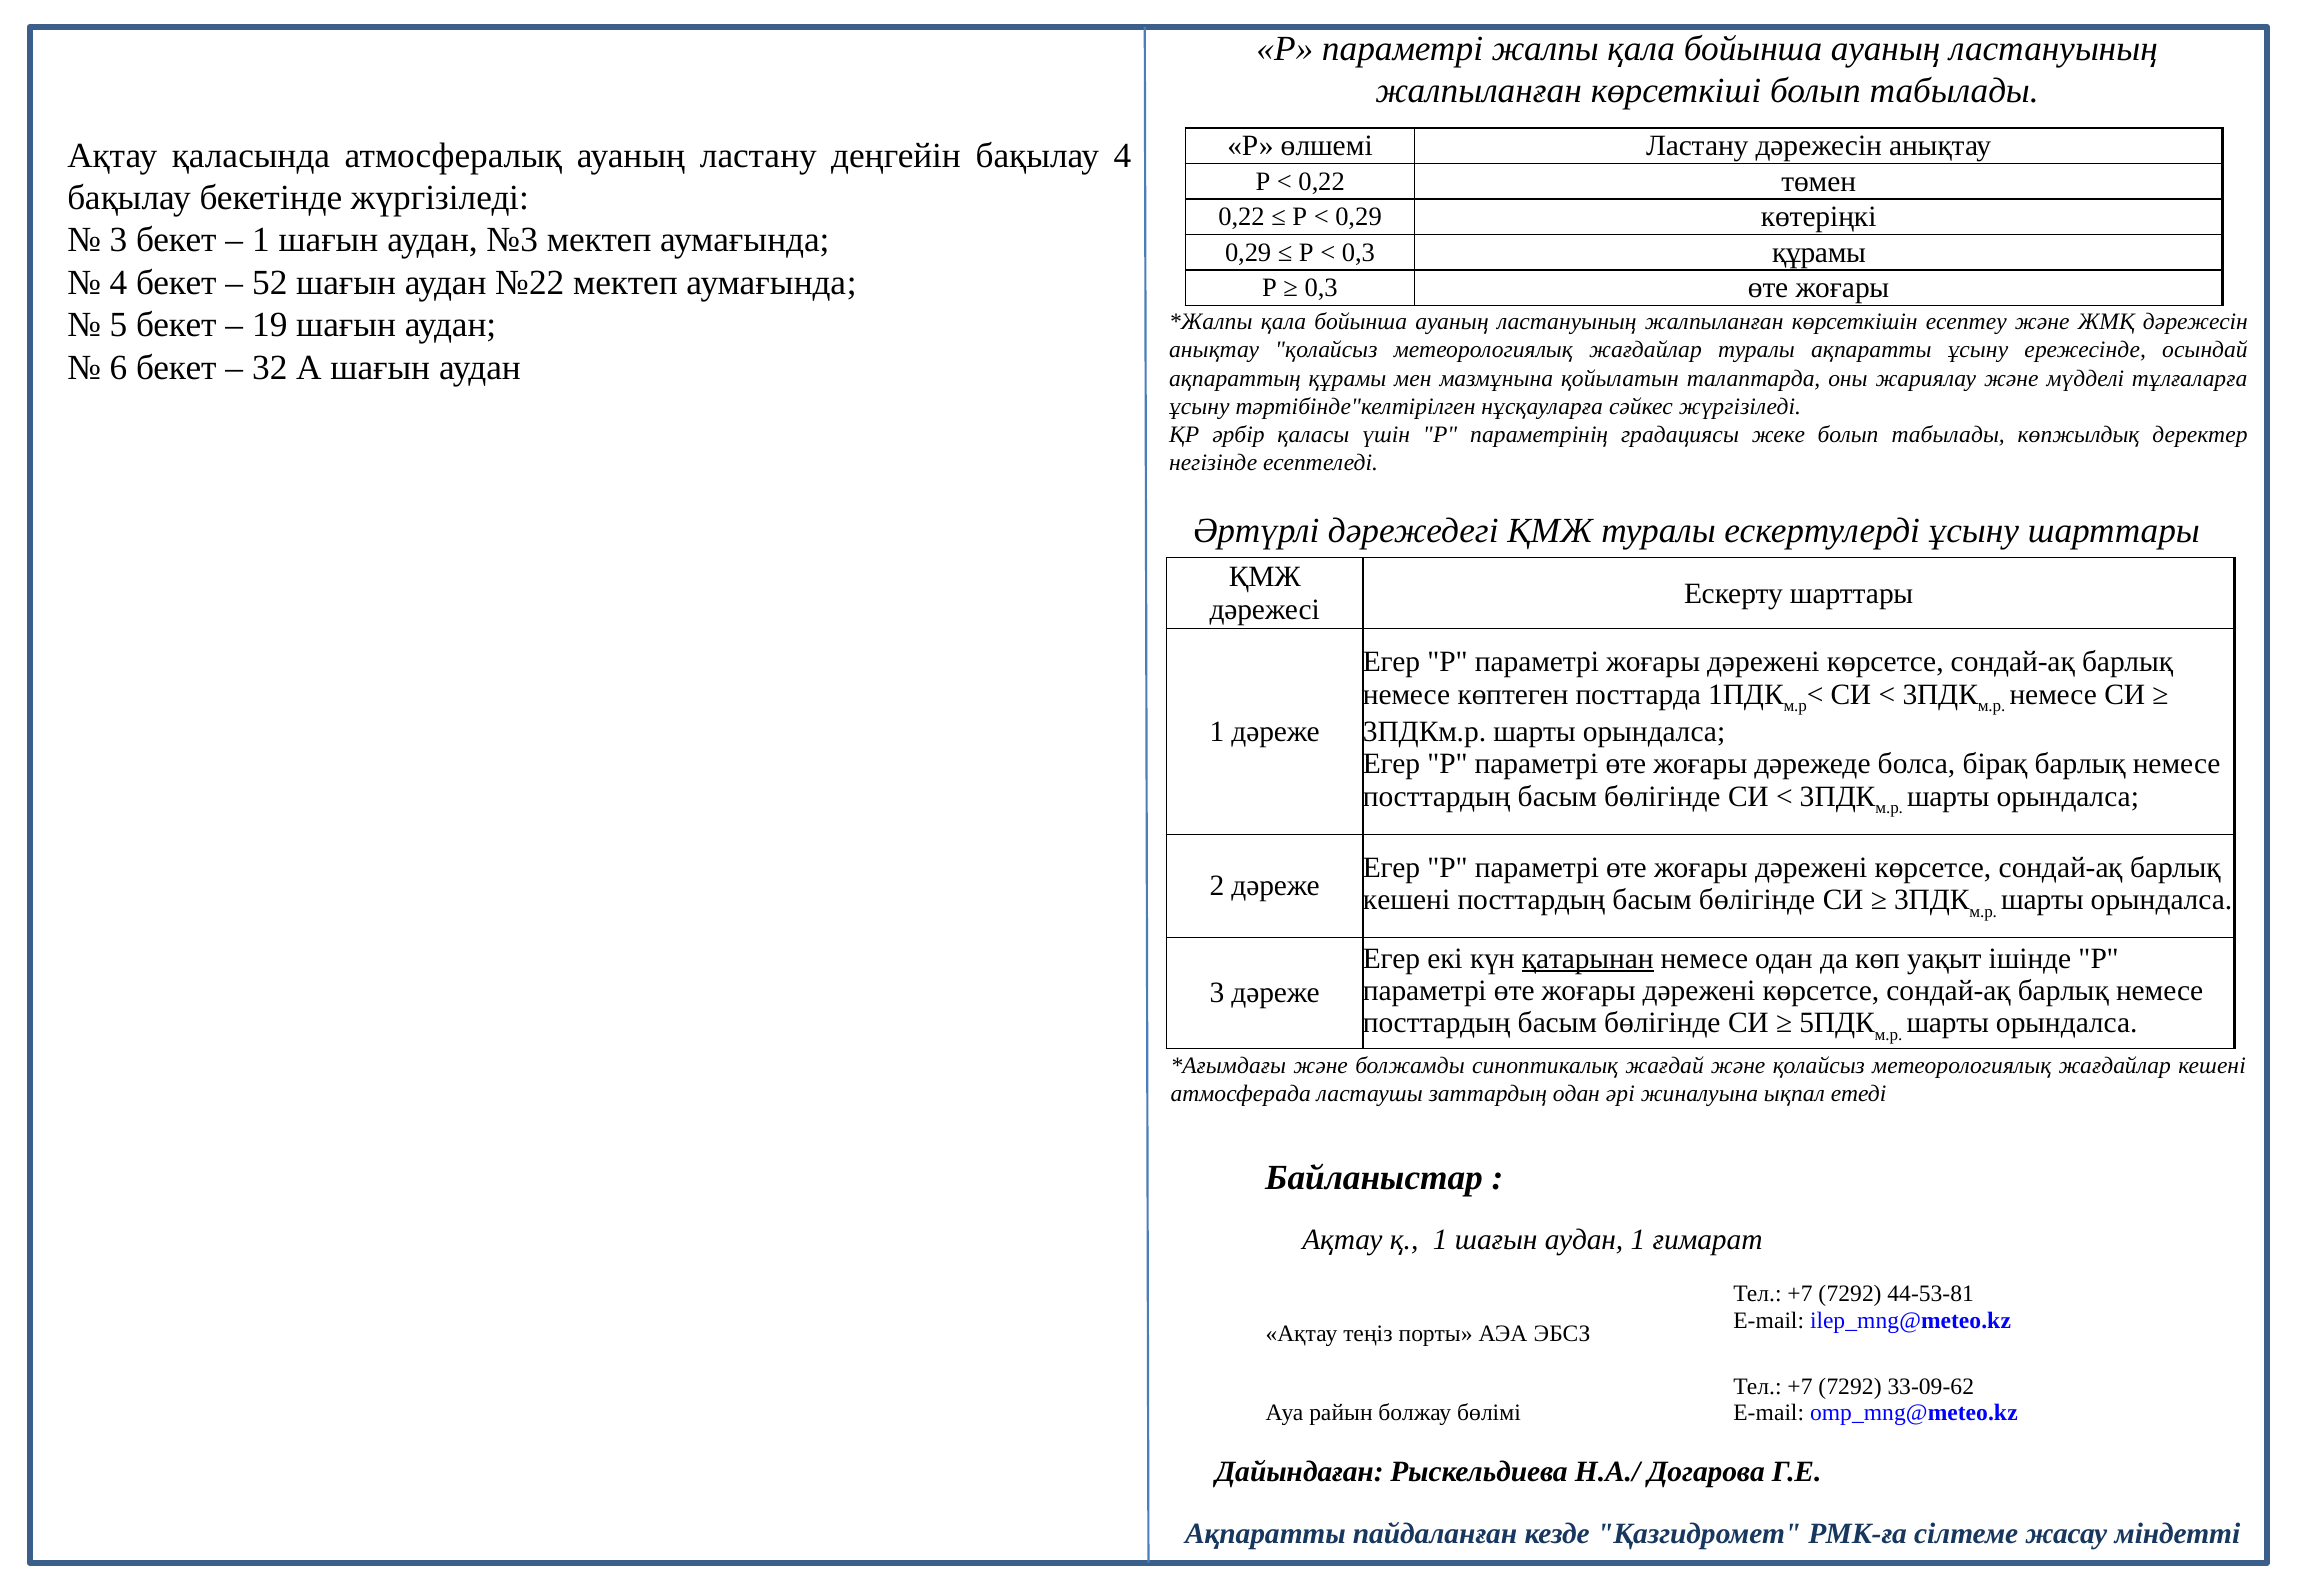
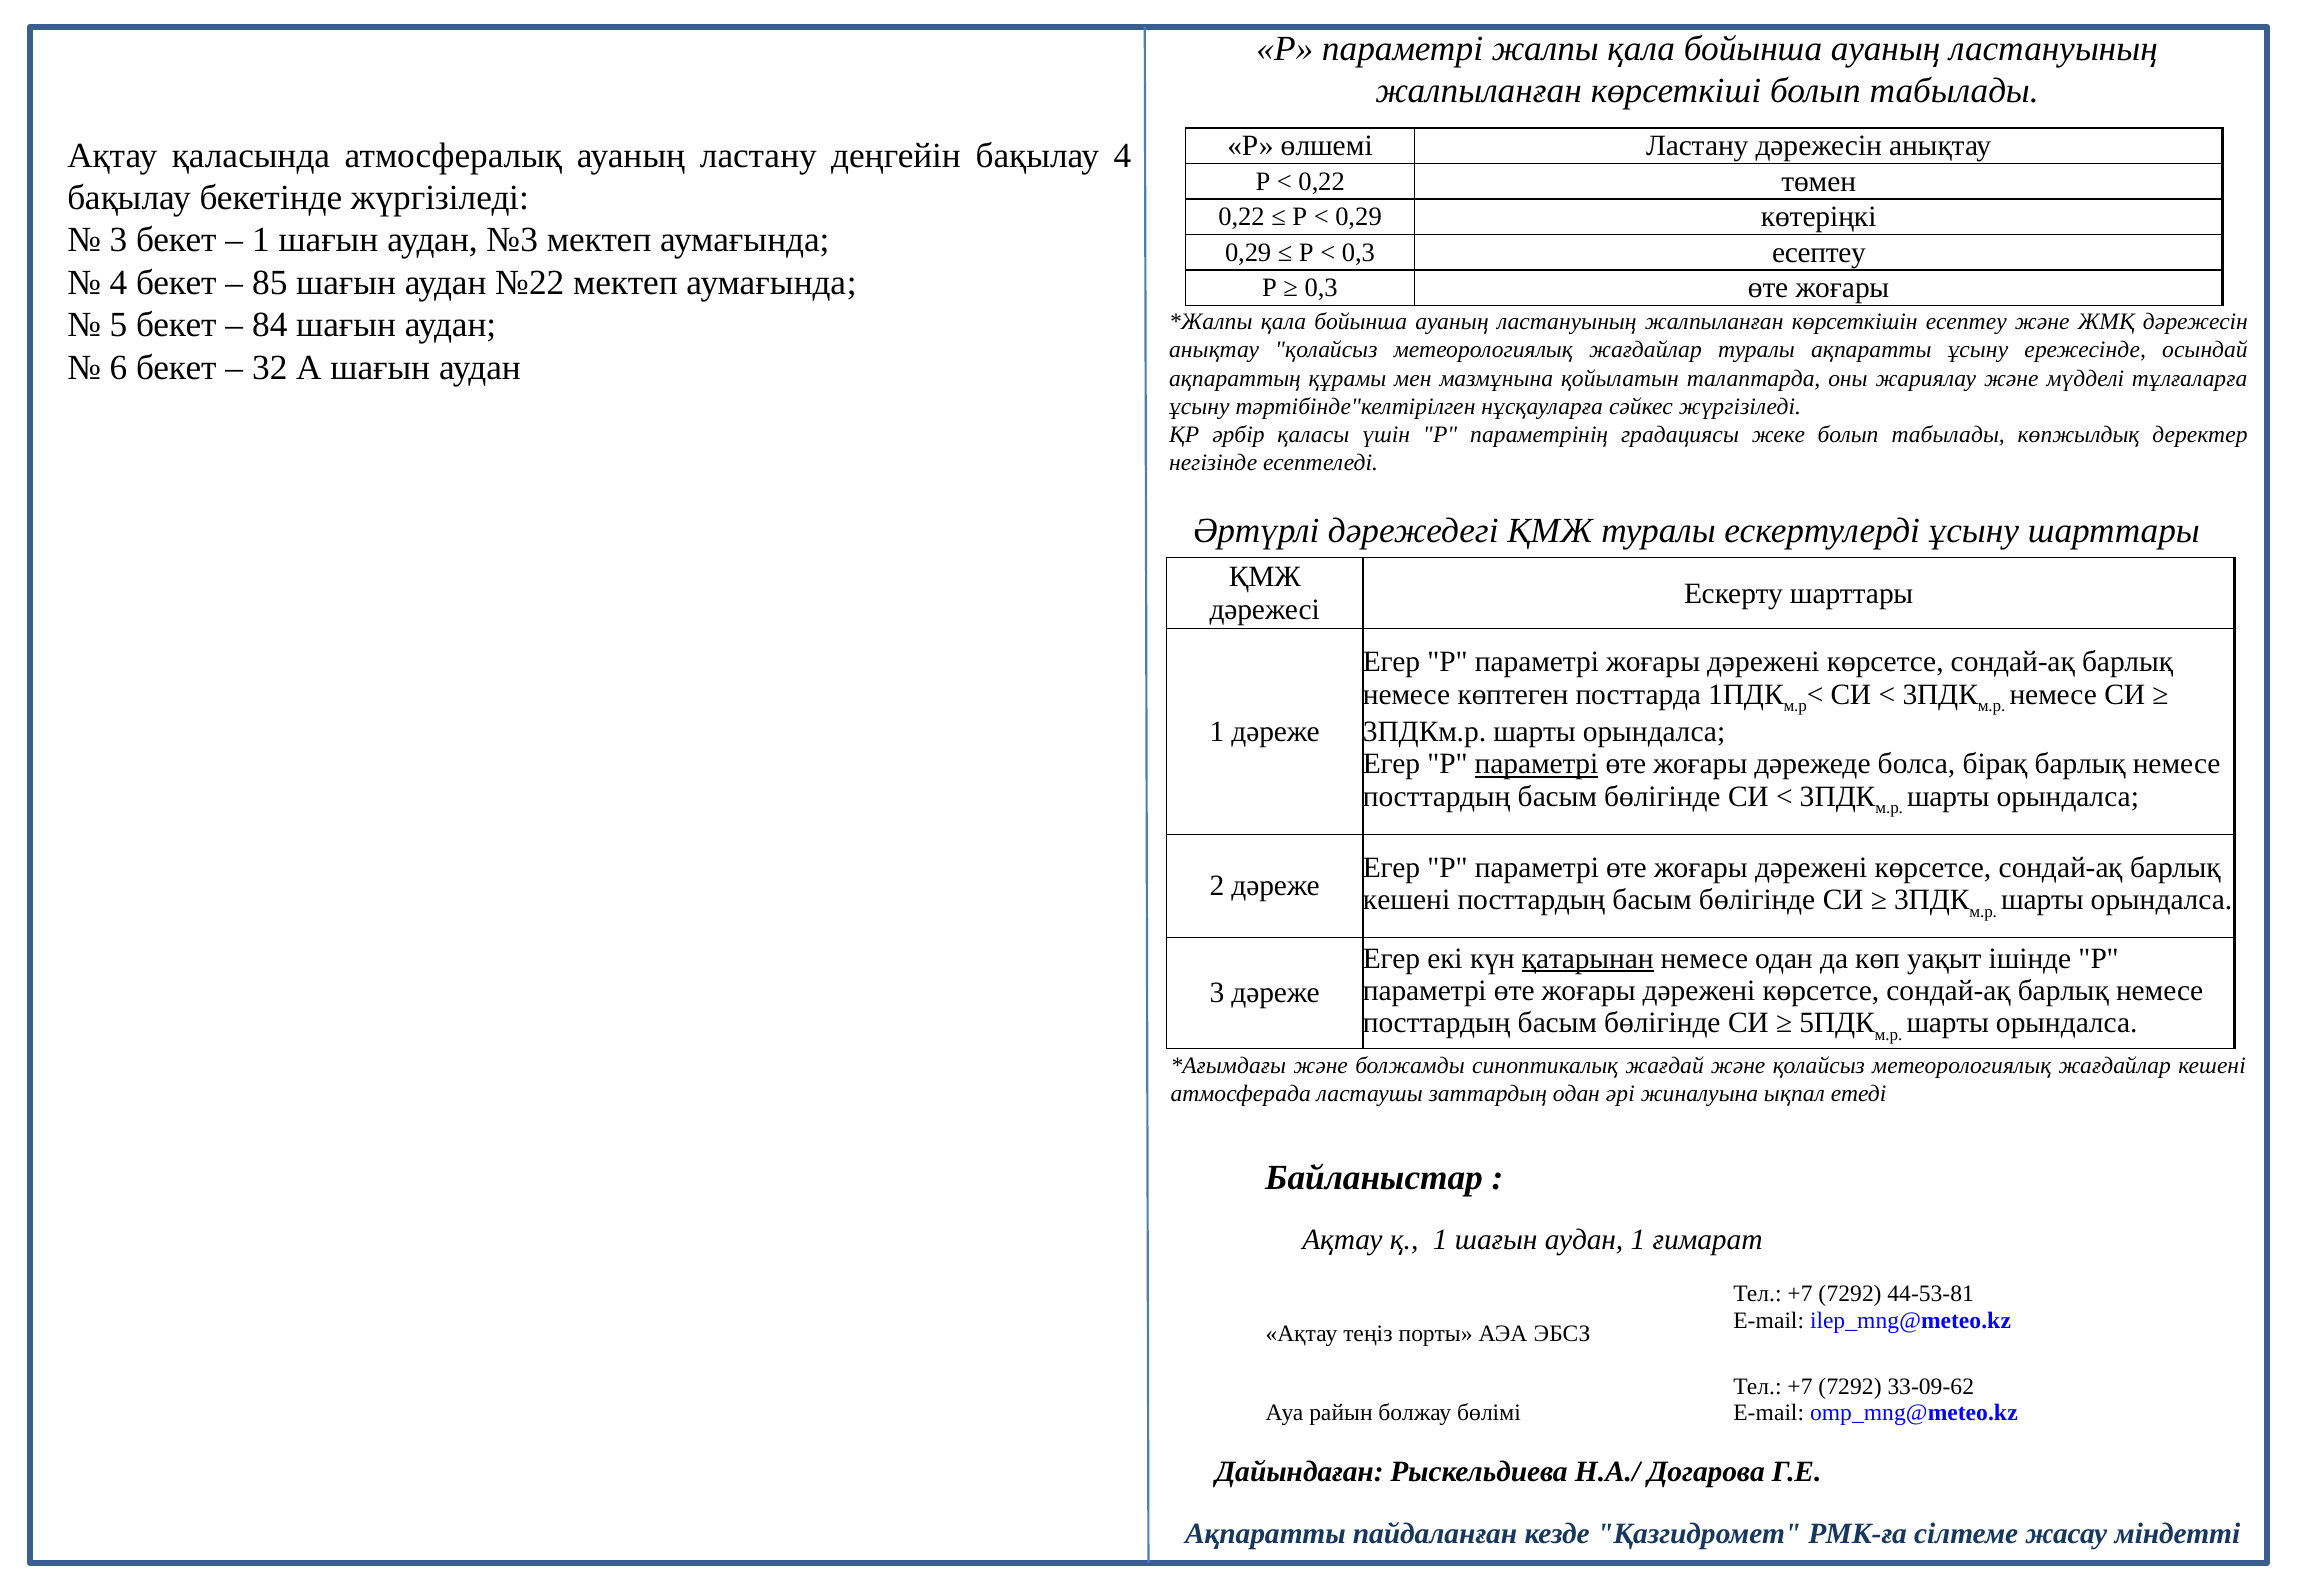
0,3 құрамы: құрамы -> есептеу (1819, 252)
52: 52 -> 85 (270, 283)
19: 19 -> 84 (270, 325)
параметрі underline: none -> present (1536, 764)
